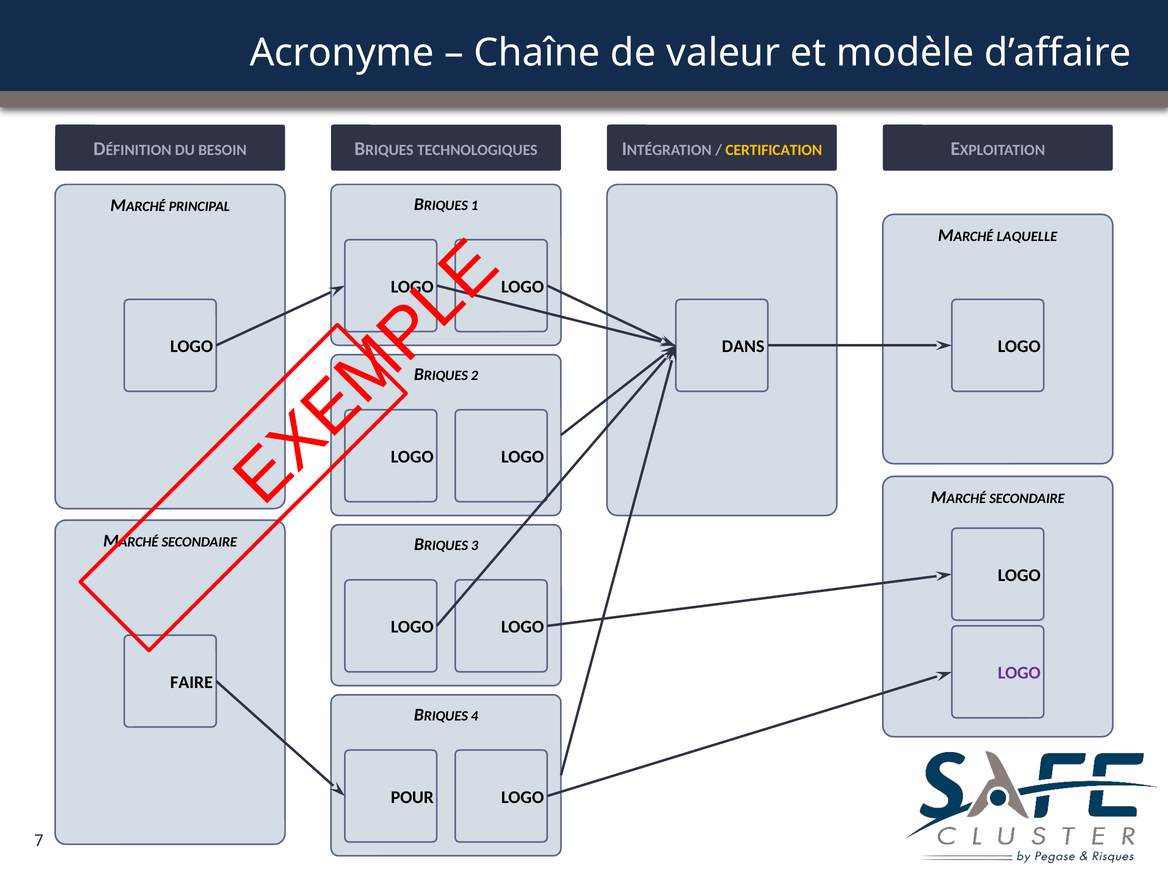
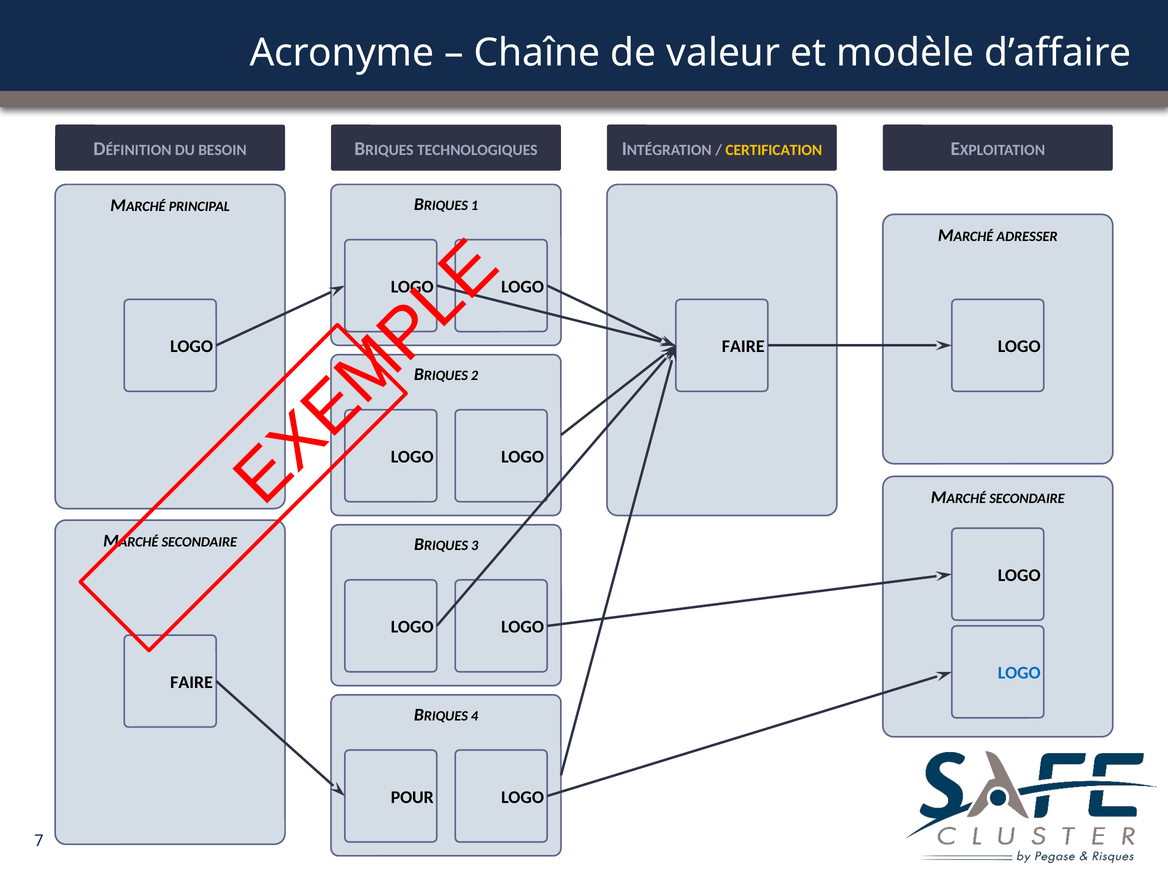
LAQUELLE: LAQUELLE -> ADRESSER (1027, 236)
DANS: DANS -> FAIRE (743, 347)
LOGO colour: purple -> blue (1019, 673)
